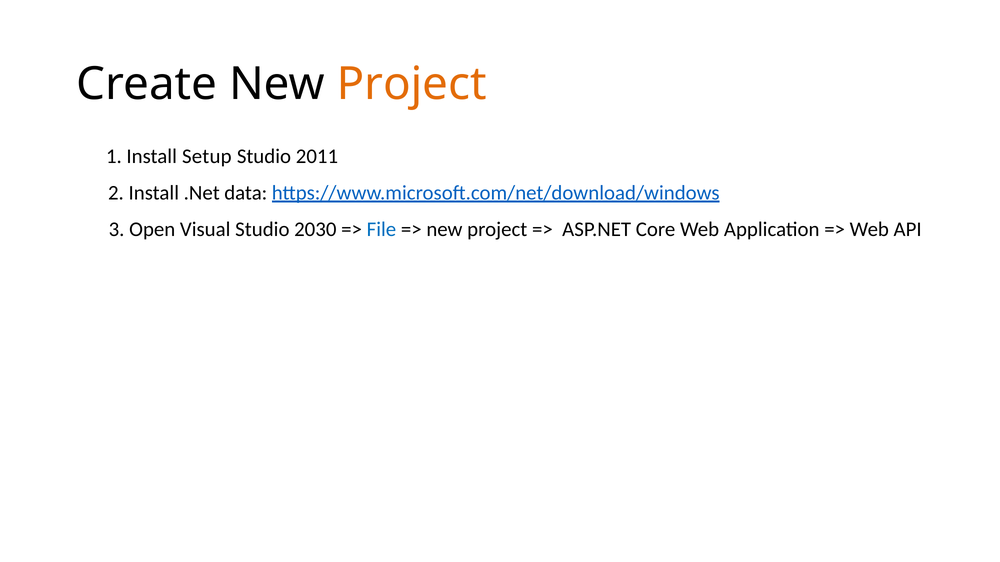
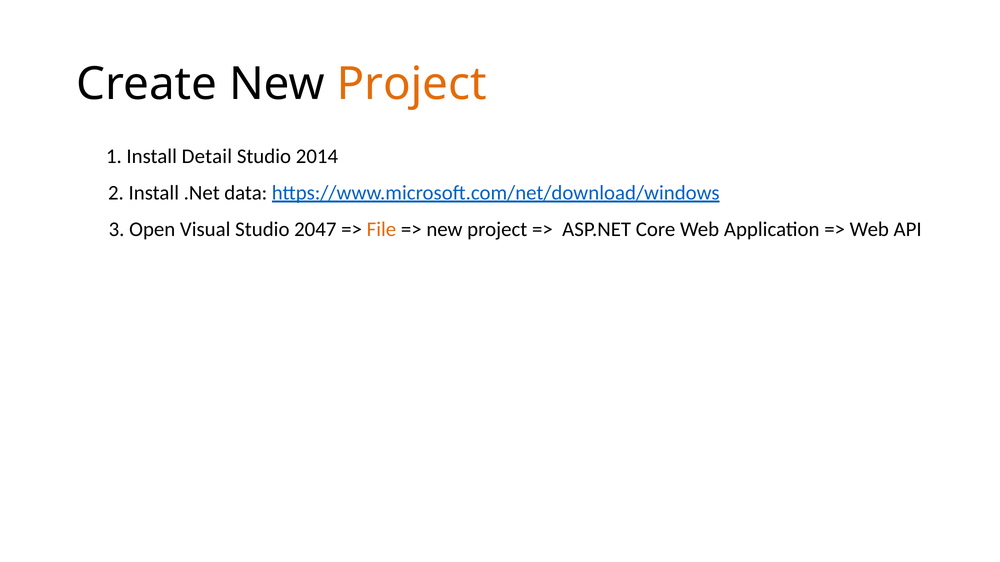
Setup: Setup -> Detail (207, 156)
2011: 2011 -> 2014 (317, 156)
2030: 2030 -> 2047 (315, 230)
File colour: blue -> orange (381, 230)
